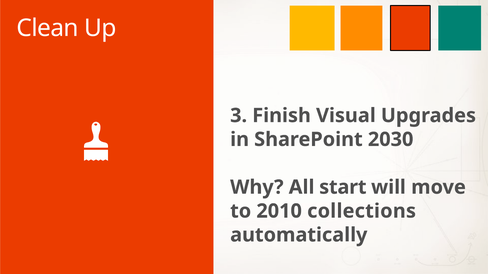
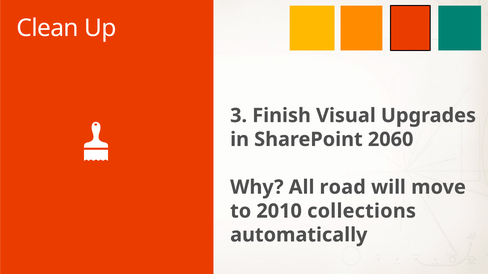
2030: 2030 -> 2060 (391, 140)
start: start -> road (343, 187)
